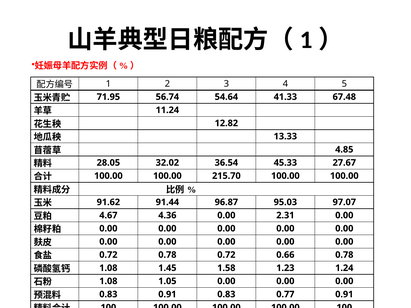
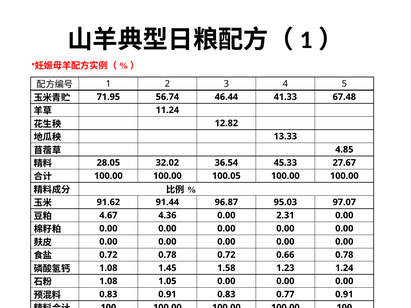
54.64: 54.64 -> 46.44 (226, 97)
215.70: 215.70 -> 100.05 (226, 176)
